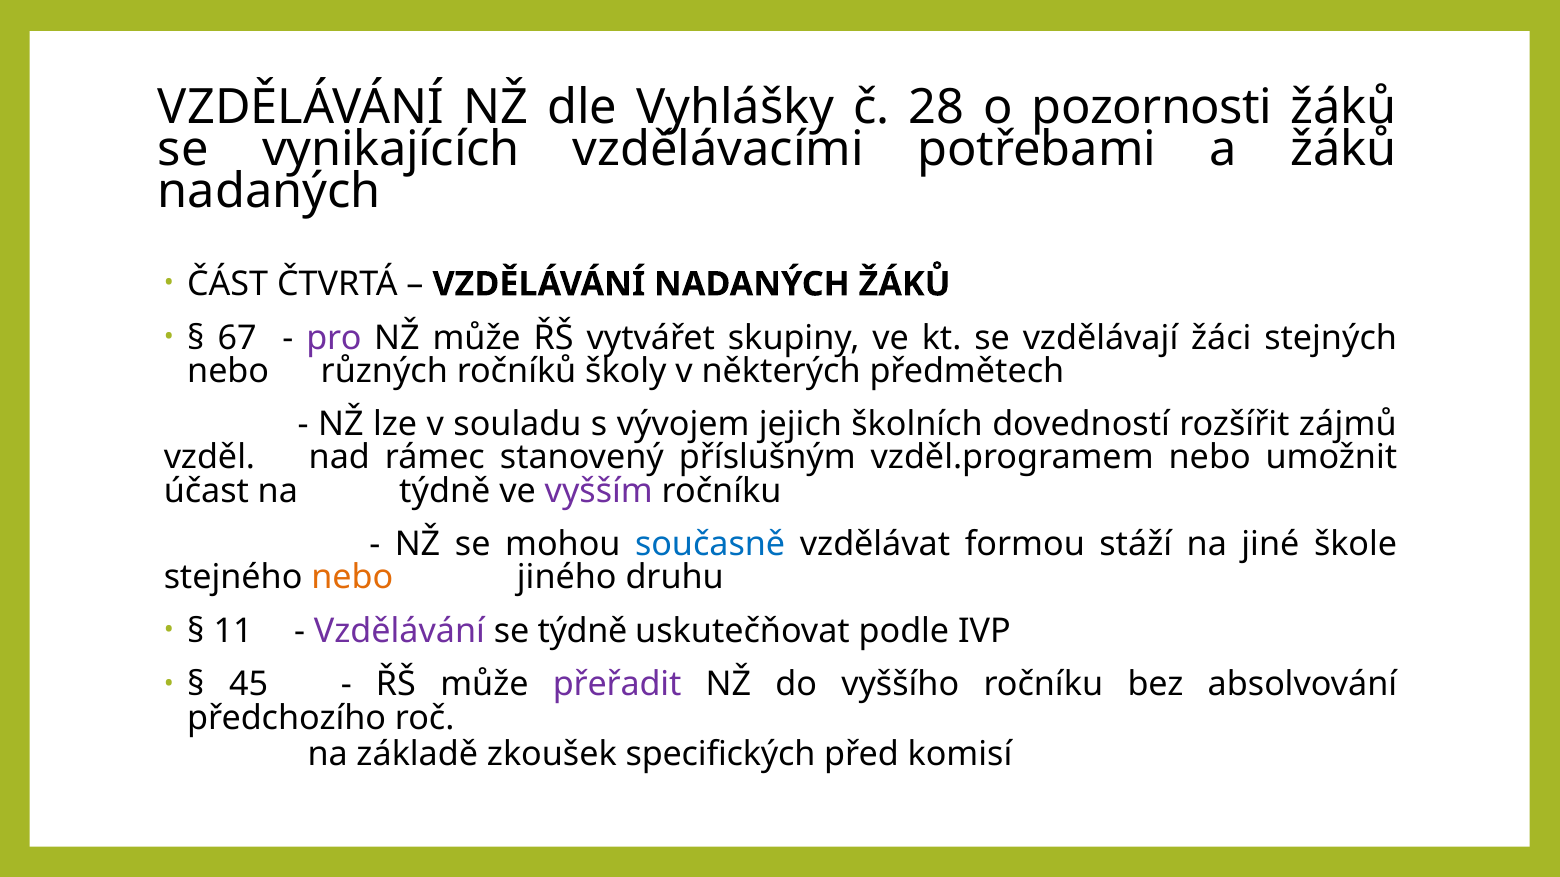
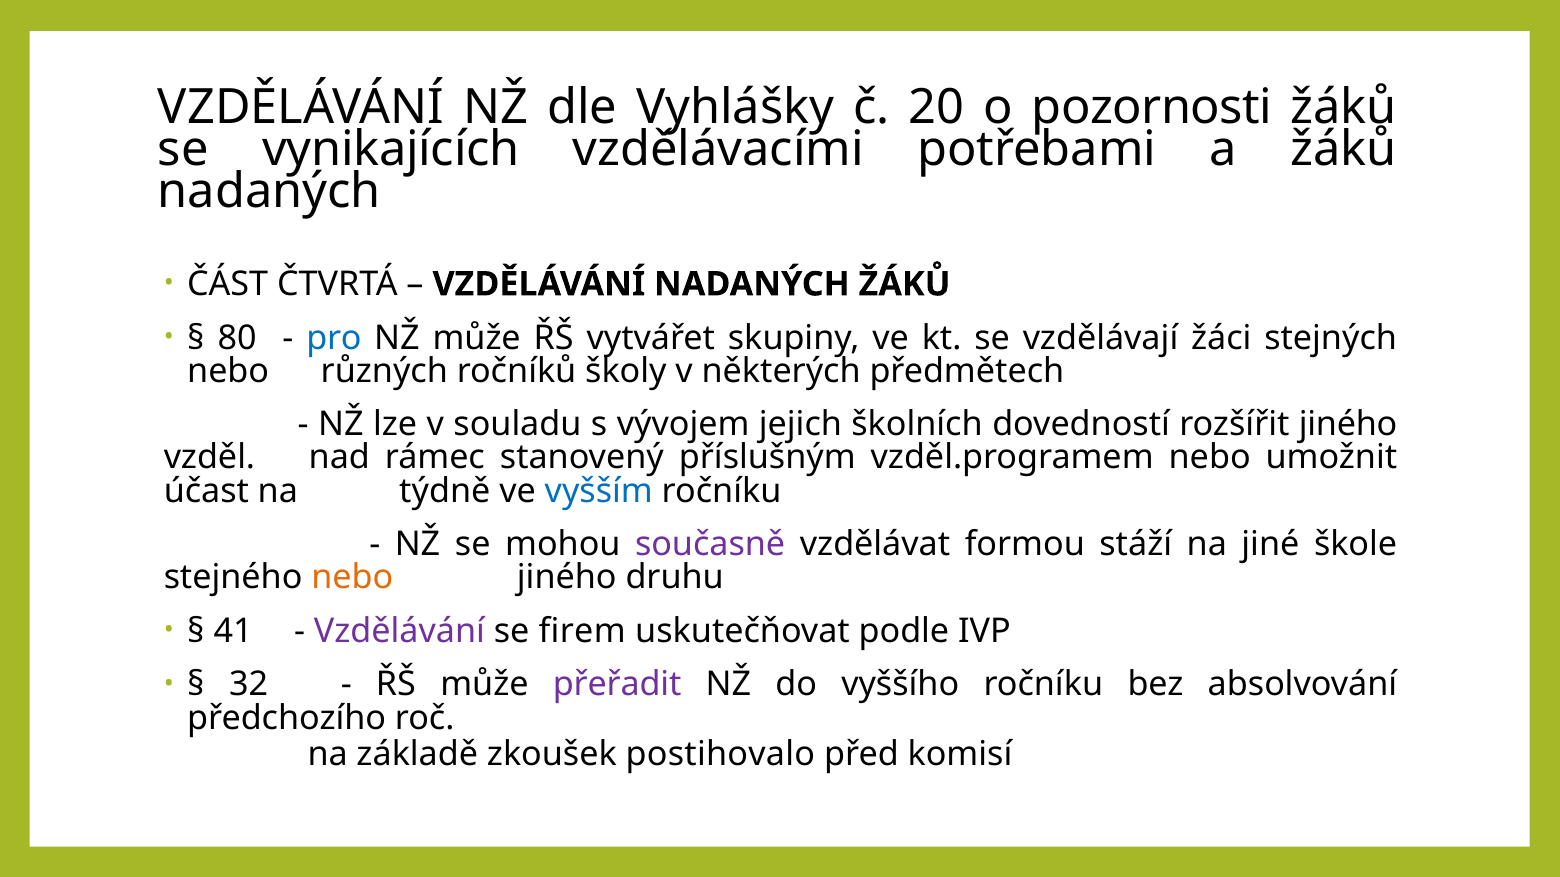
28: 28 -> 20 (937, 107)
67: 67 -> 80 (237, 338)
pro colour: purple -> blue (334, 338)
rozšířit zájmů: zájmů -> jiného (1348, 425)
vyšším colour: purple -> blue (599, 491)
současně colour: blue -> purple (710, 545)
11: 11 -> 41 (233, 631)
se týdně: týdně -> firem (582, 631)
45: 45 -> 32 (249, 685)
specifických: specifických -> postihovalo (720, 754)
